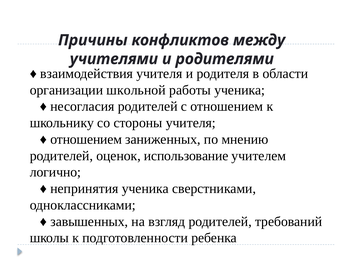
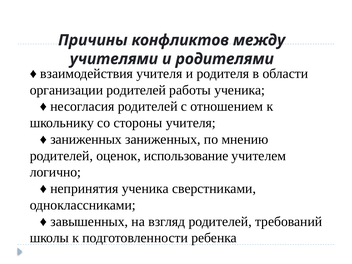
организации школьной: школьной -> родителей (136, 90)
отношением: отношением -> заниженных (86, 139)
